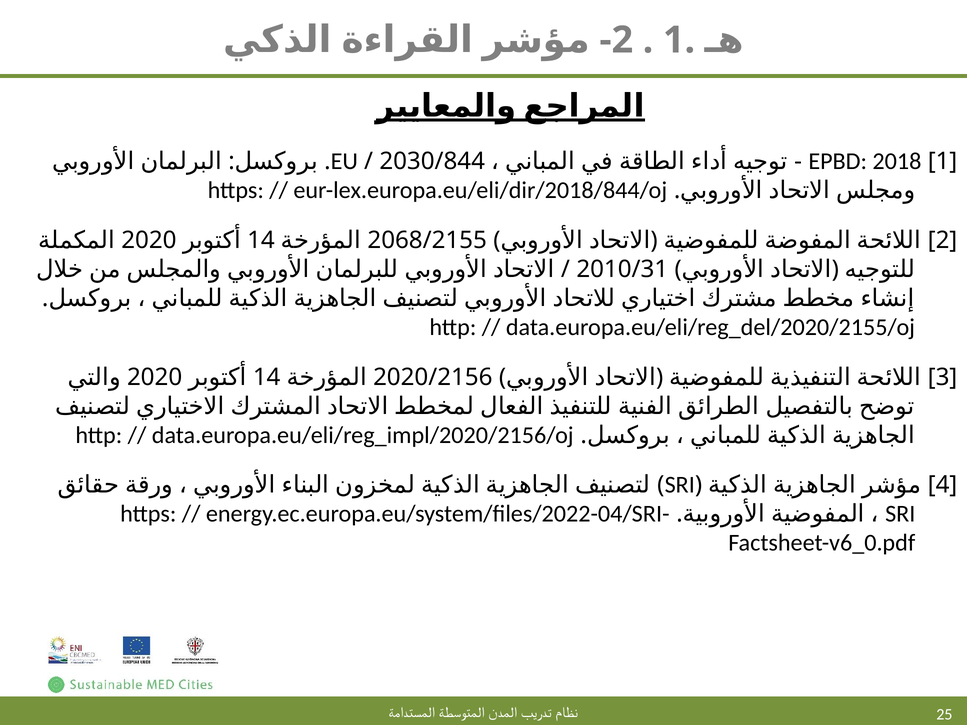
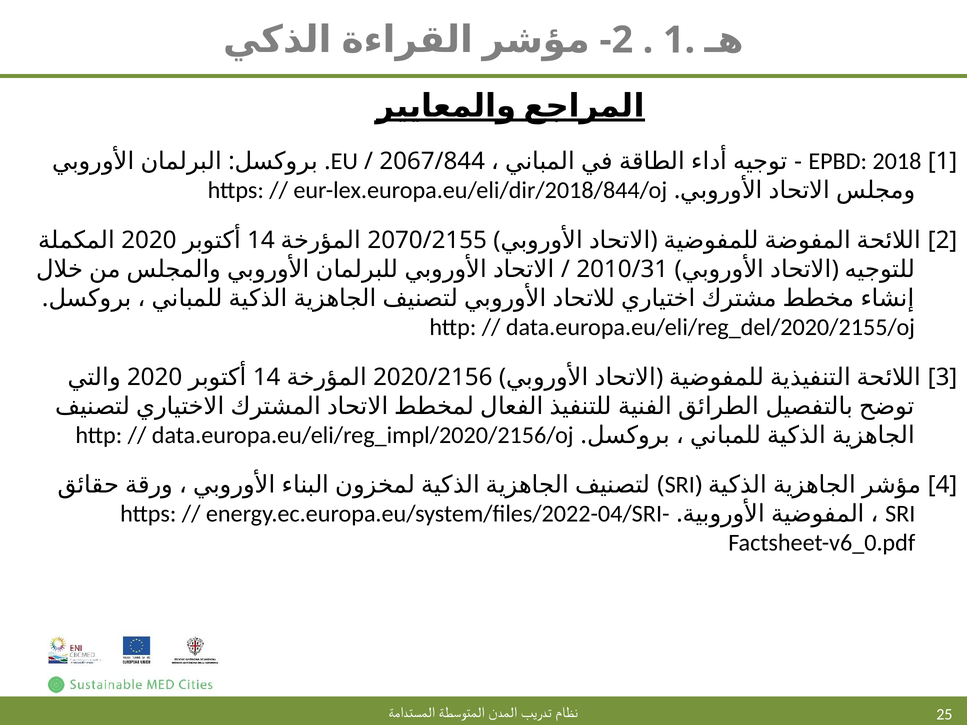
2030/844: 2030/844 -> 2067/844 (432, 161)
2068/2155: 2068/2155 -> 2070/2155 (427, 240)
